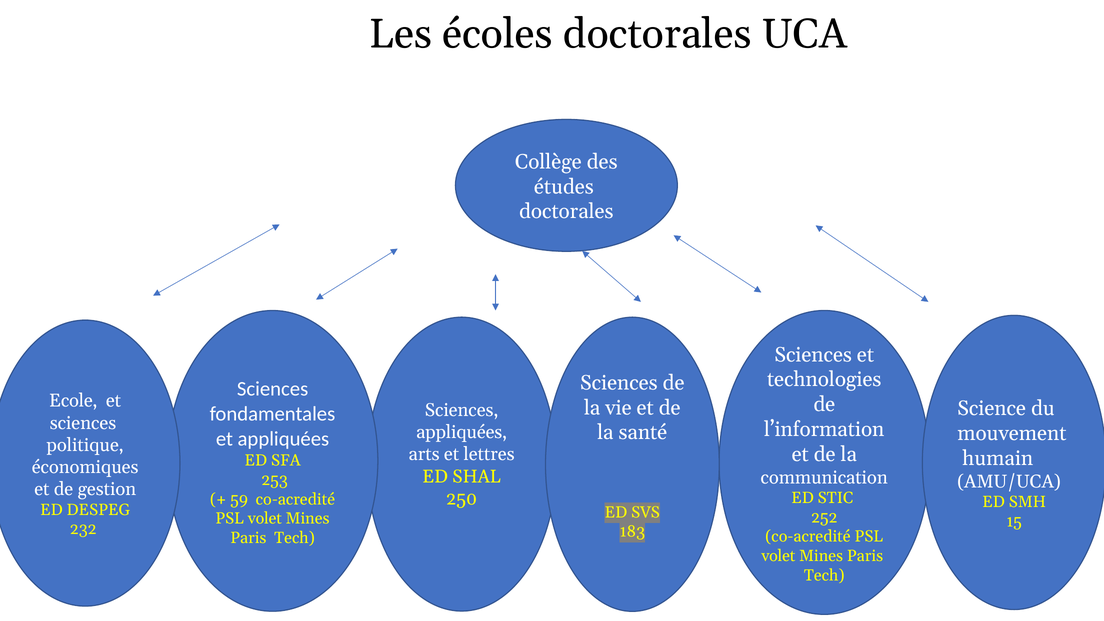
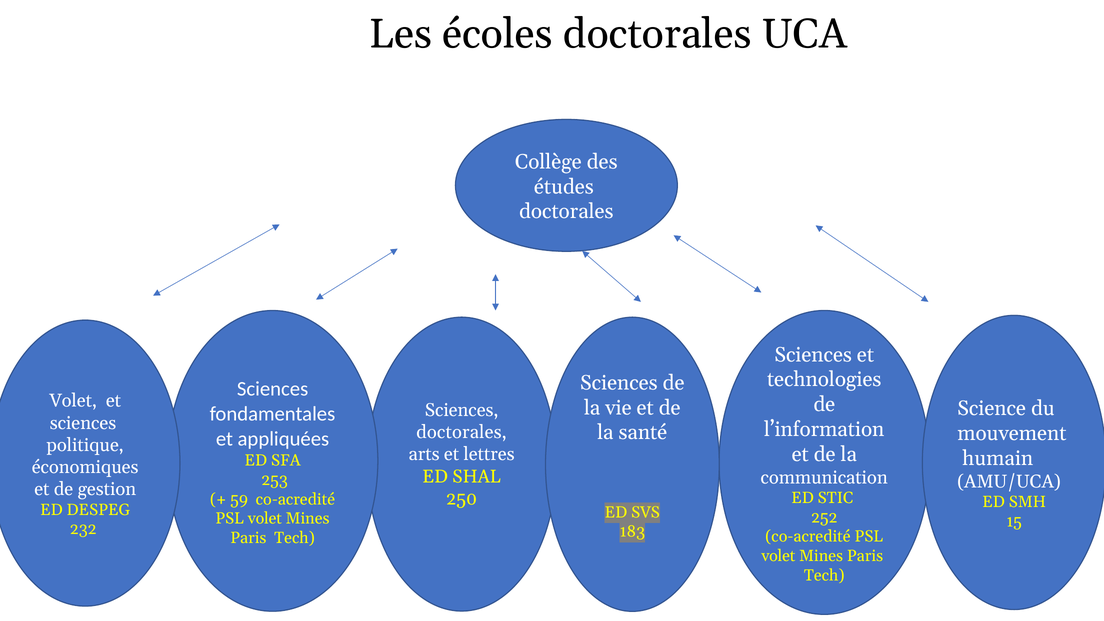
Ecole: Ecole -> Volet (73, 401)
appliquées: appliquées -> doctorales (461, 432)
